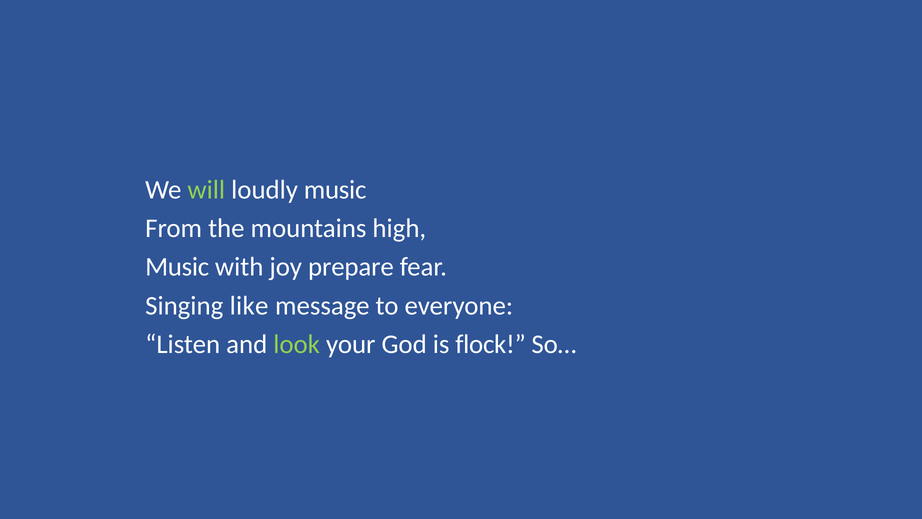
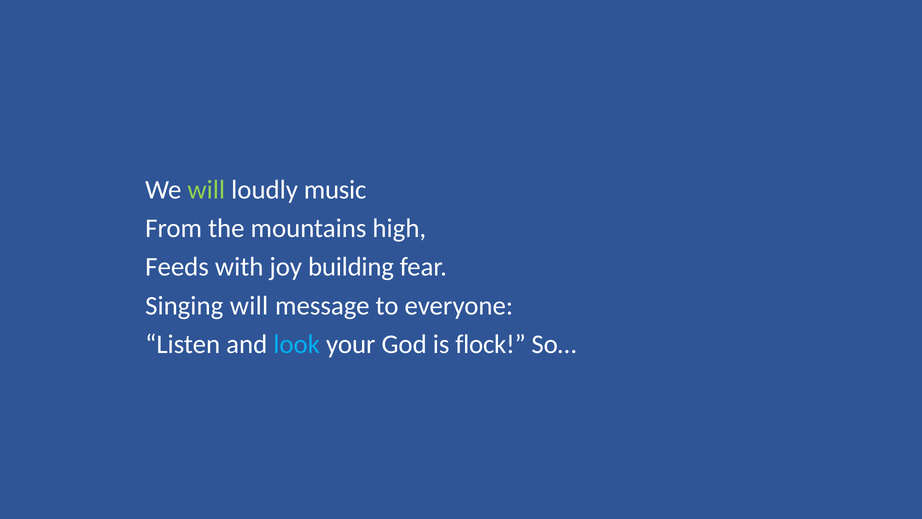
Music: Music -> Feeds (177, 267)
prepare: prepare -> building (351, 267)
Singing like: like -> will (249, 306)
look colour: light green -> light blue (297, 344)
